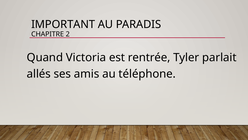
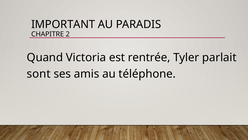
allés: allés -> sont (39, 74)
